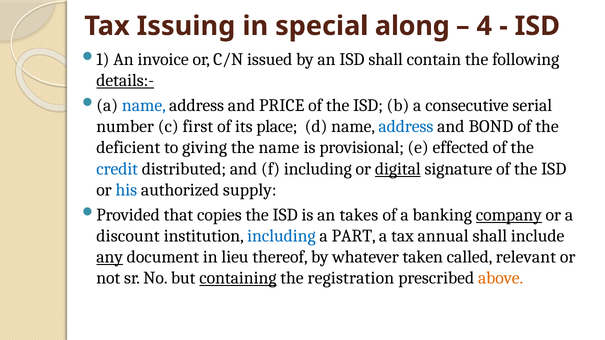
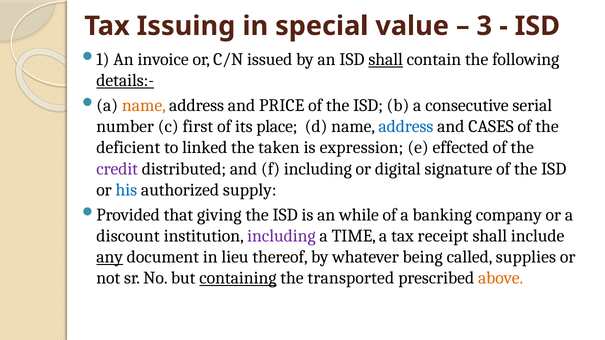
along: along -> value (412, 26)
4: 4 -> 3 (484, 26)
shall underline: none -> present (386, 59)
name colour: blue -> orange (144, 105)
BOND: BOND -> CASES (491, 127)
giving: giving -> linked (205, 148)
the name: name -> taken (279, 148)
provisional: provisional -> expression (362, 148)
credit colour: blue -> purple (117, 169)
digital underline: present -> none (398, 169)
copies: copies -> giving (219, 215)
takes: takes -> while (359, 215)
company underline: present -> none (509, 215)
including colour: blue -> purple (281, 236)
PART: PART -> TIME (354, 236)
annual: annual -> receipt (443, 236)
taken: taken -> being (423, 257)
relevant: relevant -> supplies (526, 257)
registration: registration -> transported (351, 278)
